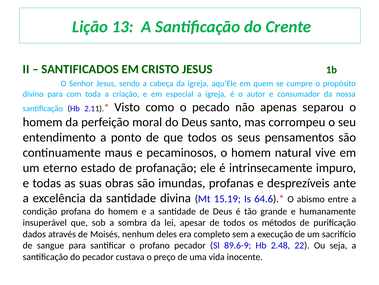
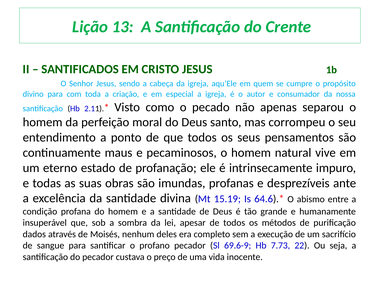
89.6-9: 89.6-9 -> 69.6-9 (238, 245)
2.48: 2.48 -> 7.73 (281, 245)
